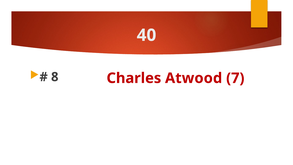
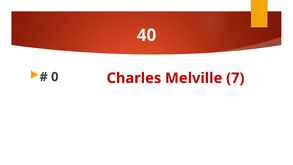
8: 8 -> 0 (55, 77)
Atwood: Atwood -> Melville (194, 78)
